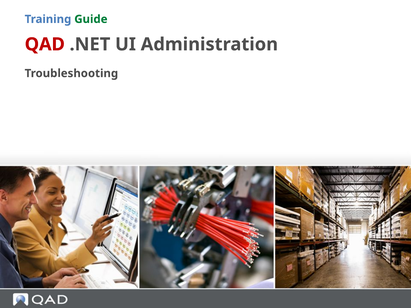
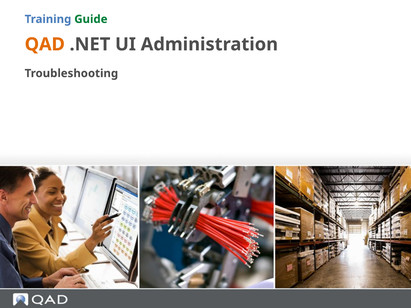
QAD colour: red -> orange (45, 44)
